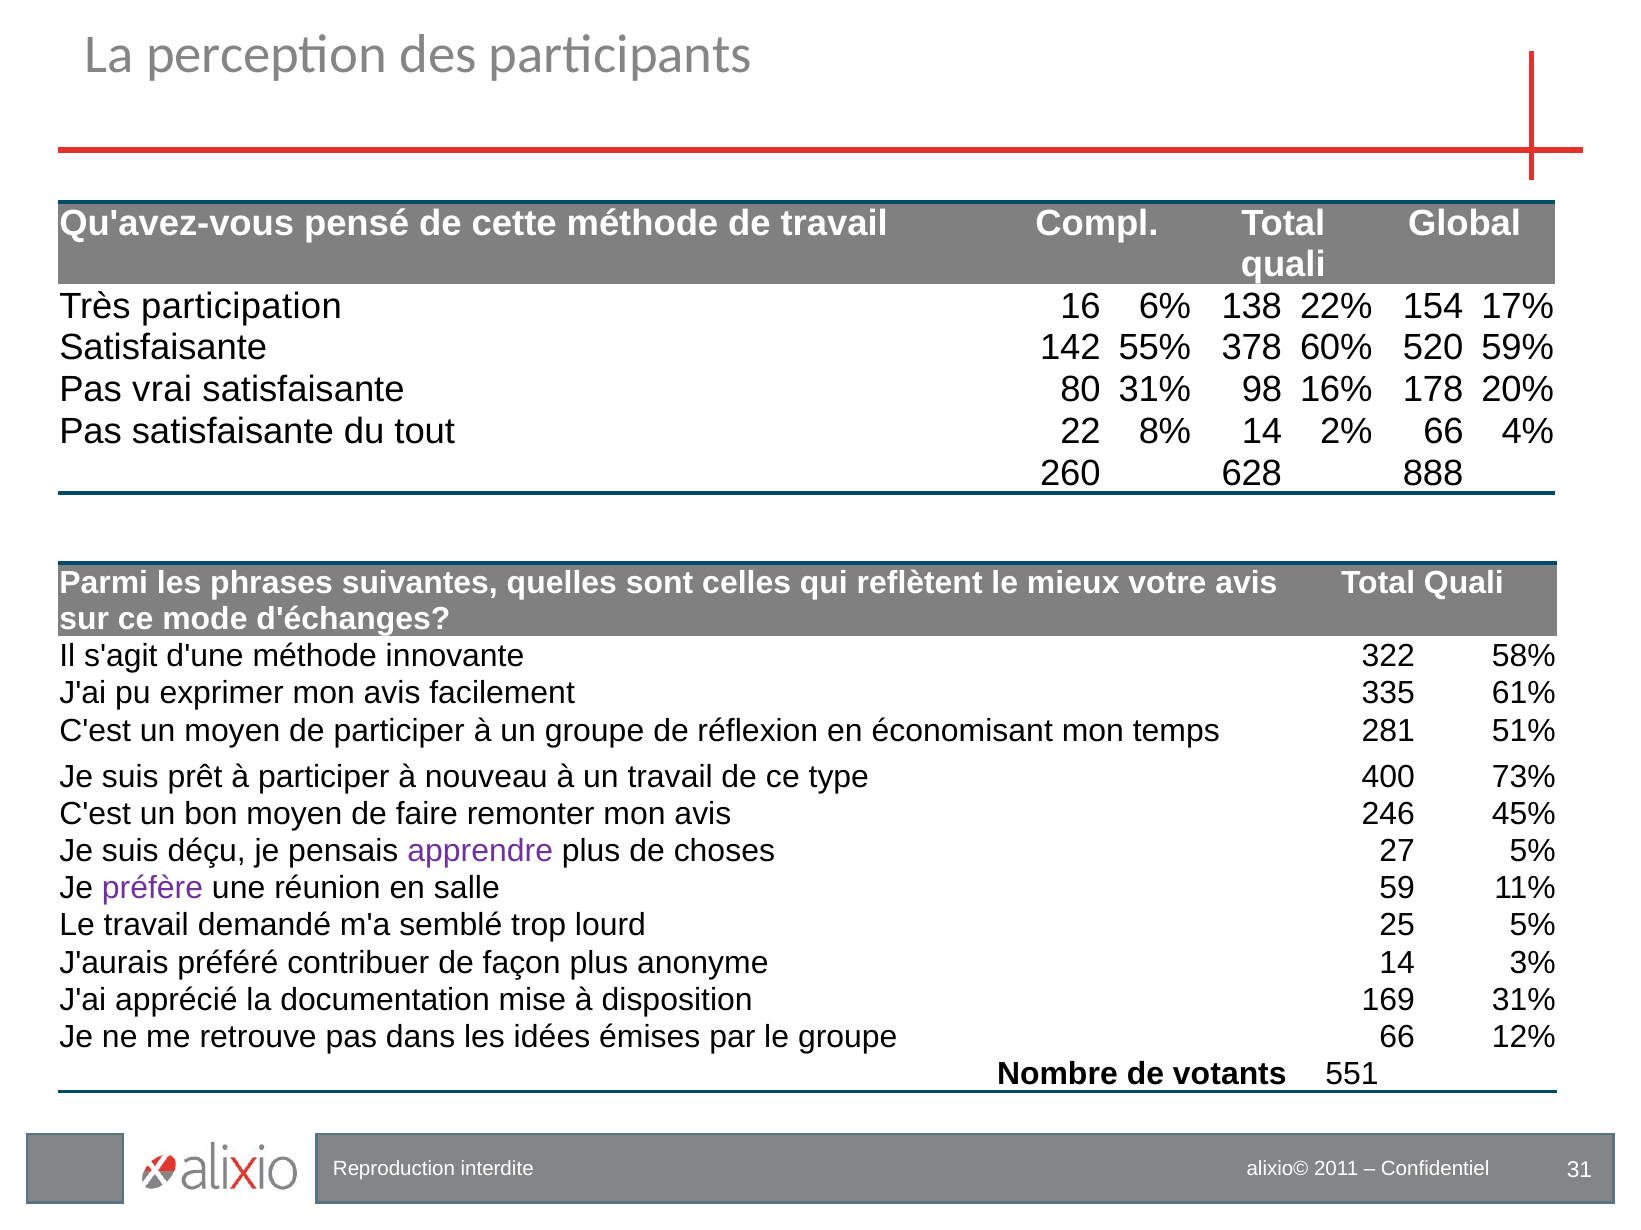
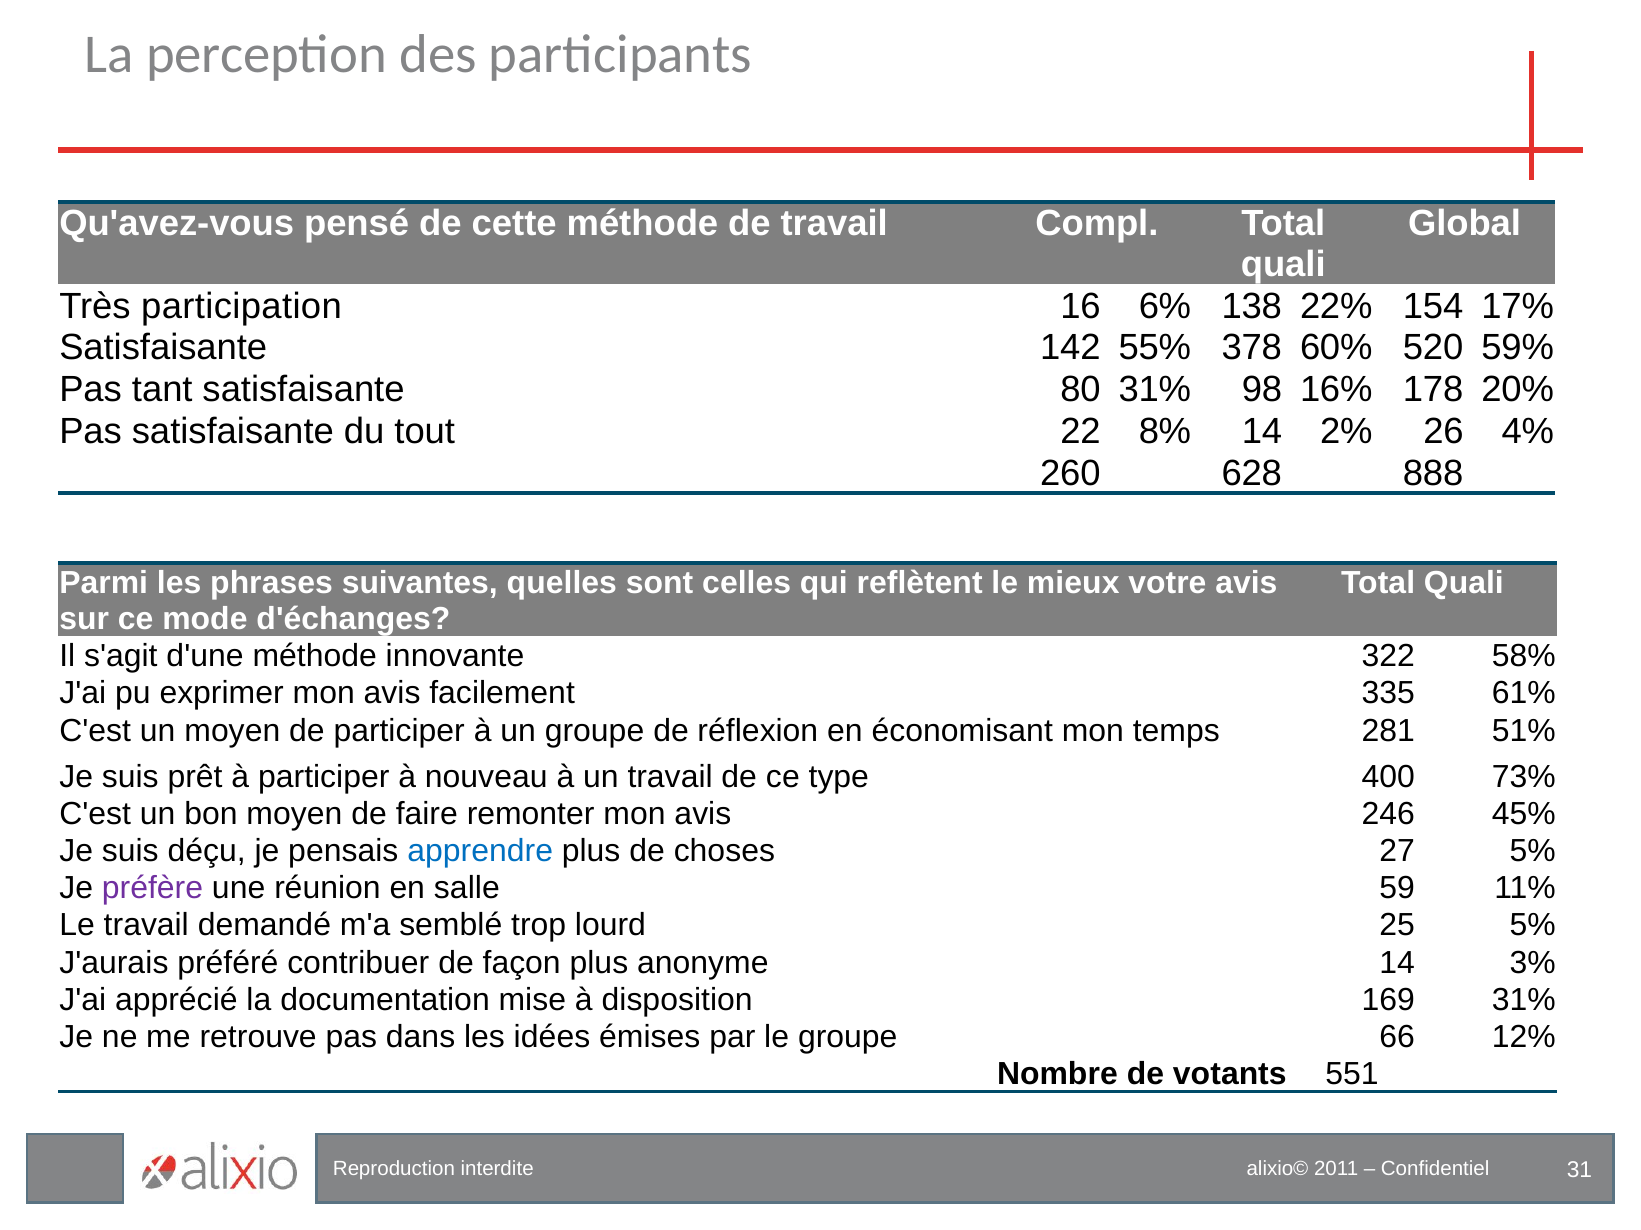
vrai: vrai -> tant (162, 390)
2% 66: 66 -> 26 (1443, 432)
apprendre colour: purple -> blue (480, 851)
